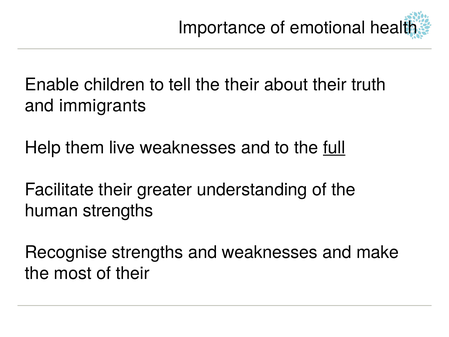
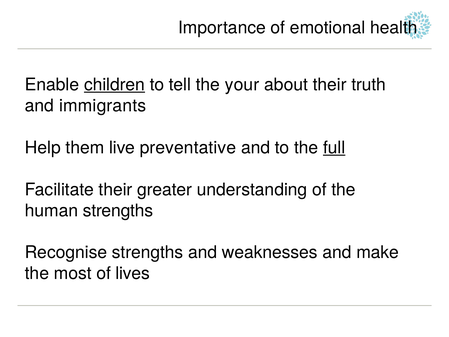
children underline: none -> present (114, 85)
the their: their -> your (242, 85)
live weaknesses: weaknesses -> preventative (188, 148)
of their: their -> lives (133, 273)
